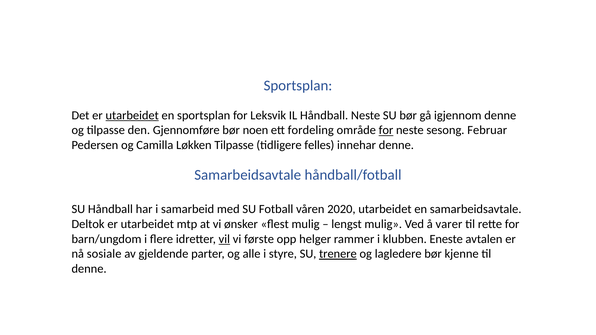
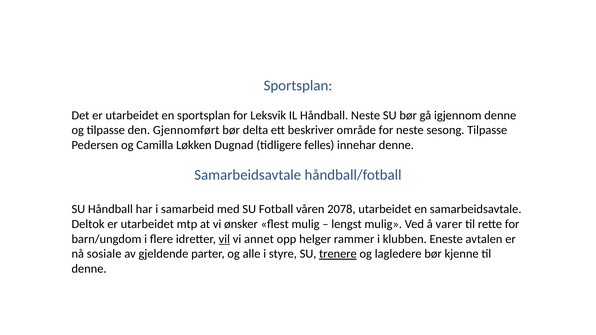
utarbeidet underline: present -> none (132, 115)
Gjennomføre: Gjennomføre -> Gjennomført (186, 130)
noen: noen -> delta (255, 130)
fordeling: fordeling -> beskriver (311, 130)
for underline: present -> none (386, 130)
sesong Februar: Februar -> Tilpasse (487, 130)
Løkken Tilpasse: Tilpasse -> Dugnad (234, 145)
2020: 2020 -> 2078 (341, 209)
første: første -> annet (259, 239)
